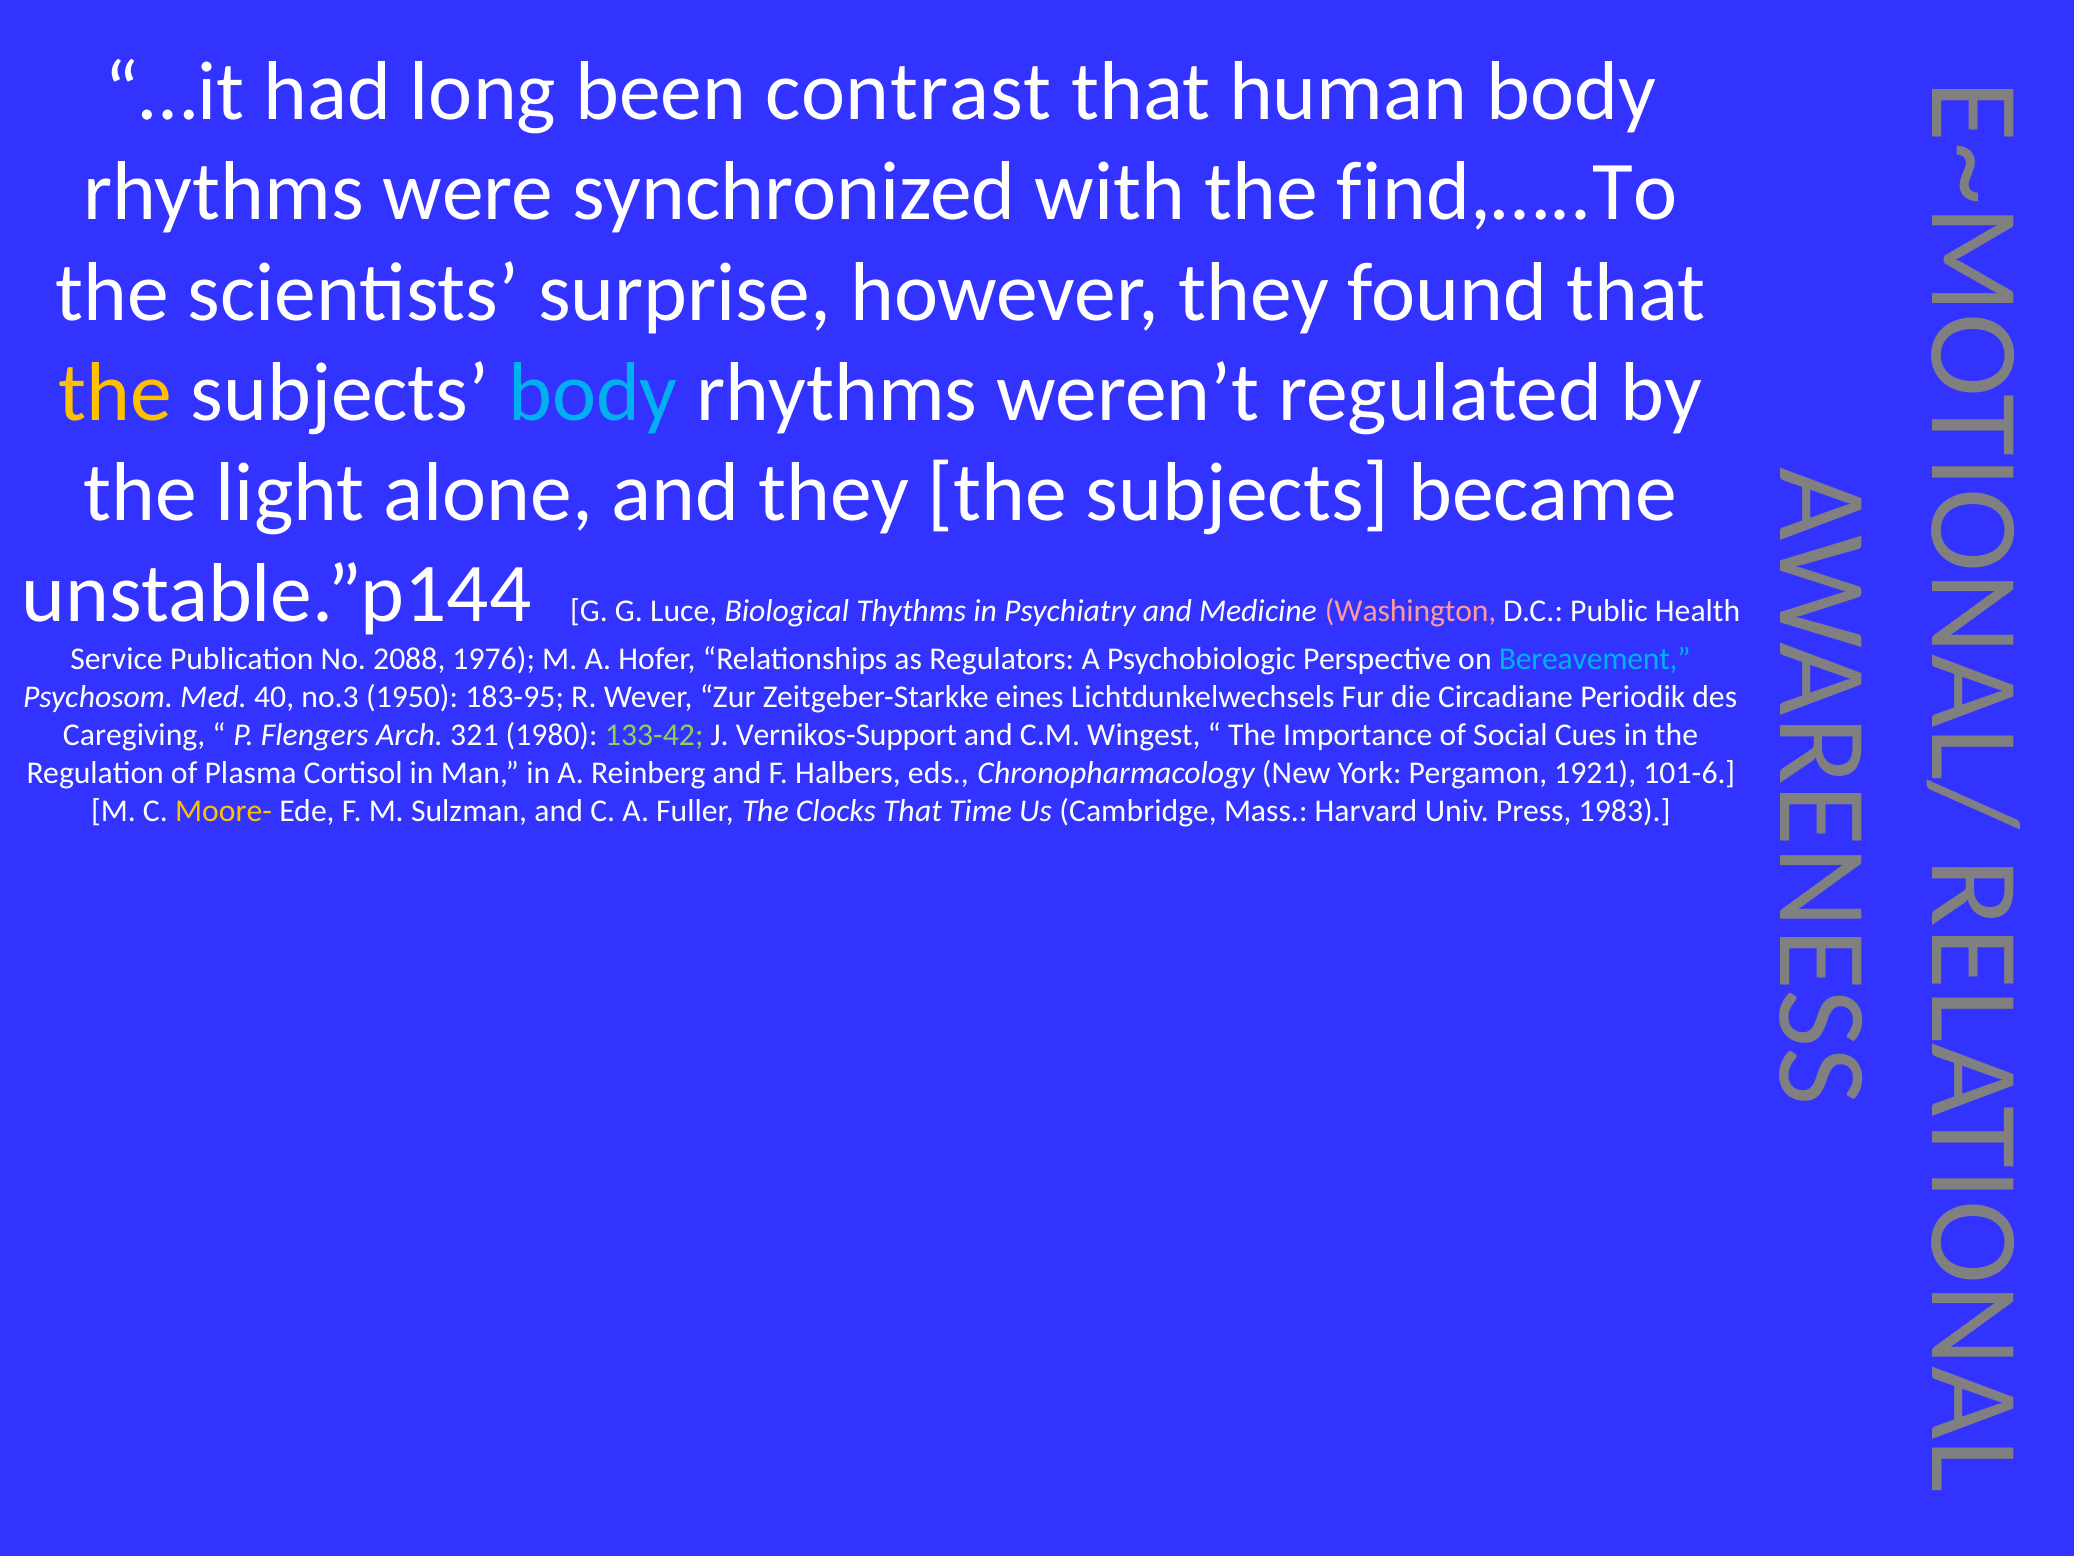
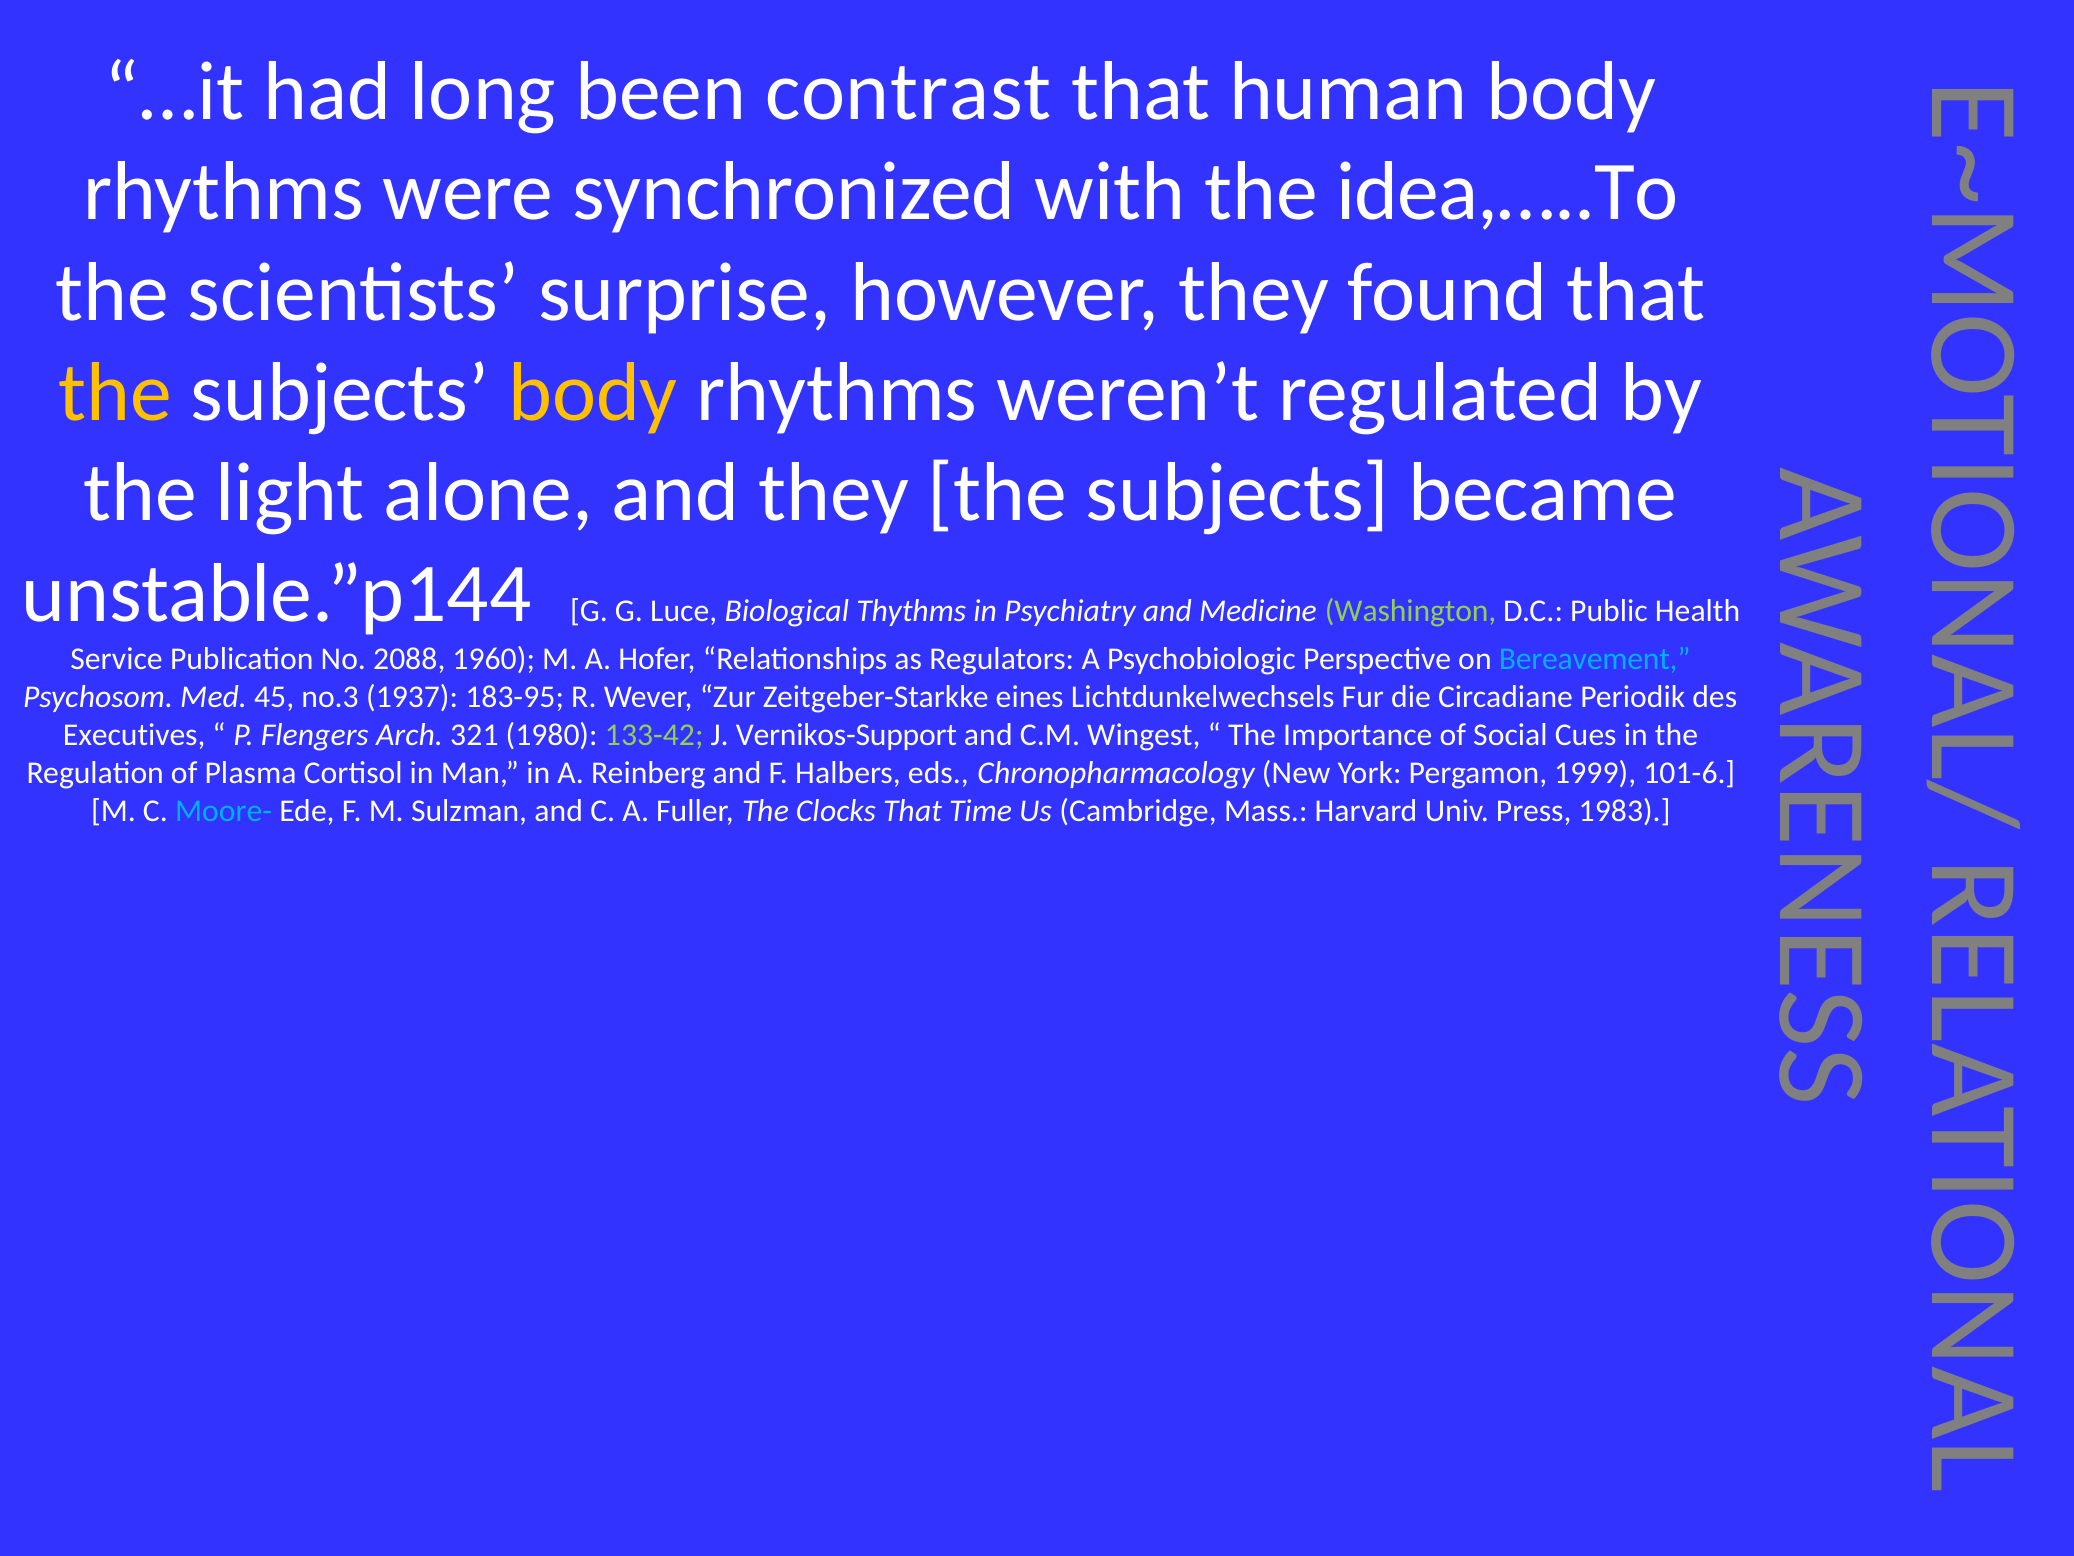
find,…..To: find,…..To -> idea,…..To (1508, 192)
body colour: light blue -> yellow (593, 393)
Washington colour: pink -> light green (1411, 611)
1976: 1976 -> 1960 (494, 659)
40: 40 -> 45 (274, 697)
1950: 1950 -> 1937 (412, 697)
Caregiving: Caregiving -> Executives (134, 735)
1921: 1921 -> 1999 (1595, 773)
Moore- colour: yellow -> light blue (224, 811)
